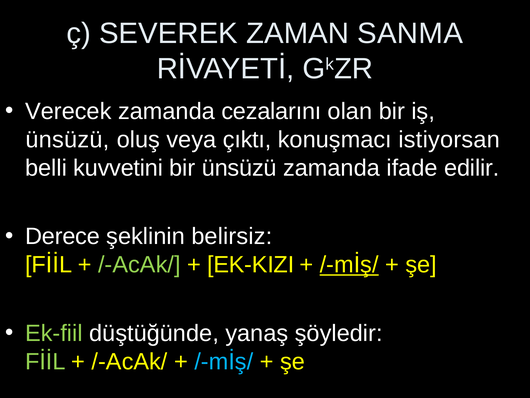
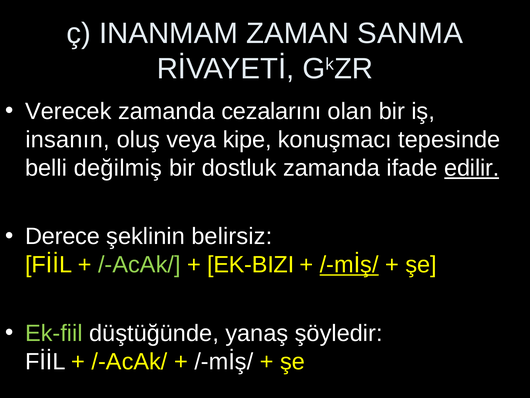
SEVEREK: SEVEREK -> INANMAM (168, 33)
ünsüzü: ünsüzü -> insanın (68, 140)
çıktı: çıktı -> kipe (247, 140)
istiyorsan: istiyorsan -> tepesinde (449, 140)
kuvvetini: kuvvetini -> değilmiş (118, 168)
bir ünsüzü: ünsüzü -> dostluk (239, 168)
edilir underline: none -> present (472, 168)
EK-KIZI: EK-KIZI -> EK-BIZI (251, 264)
FİİL colour: light green -> white (45, 361)
/-mİş/ colour: light blue -> white (224, 361)
